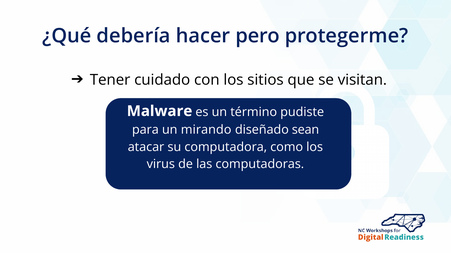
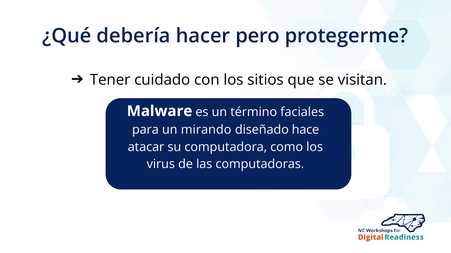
pudiste: pudiste -> faciales (302, 112)
sean: sean -> hace (305, 130)
